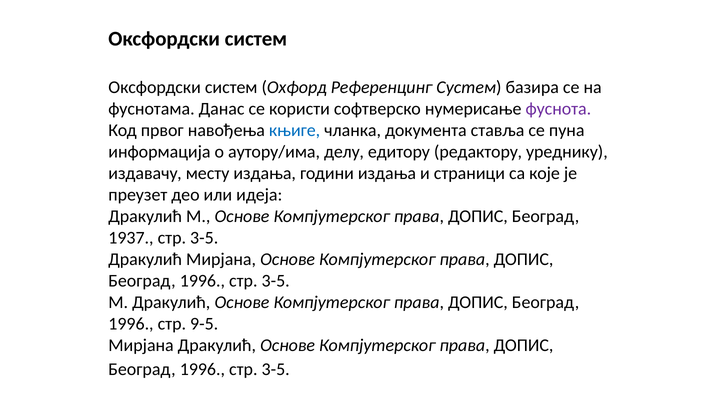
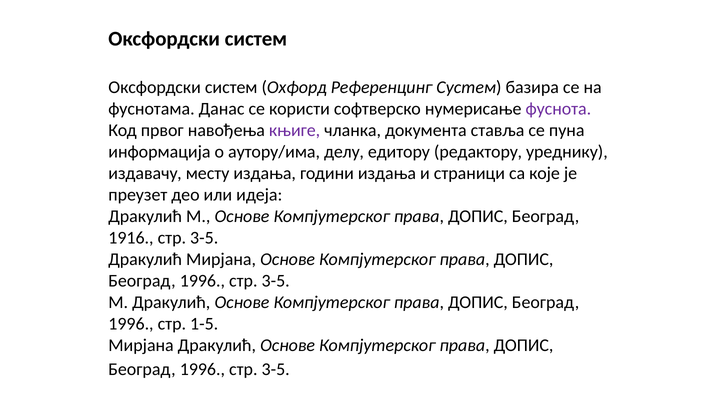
књиге colour: blue -> purple (295, 130)
1937: 1937 -> 1916 (131, 238)
9-5: 9-5 -> 1-5 (204, 324)
